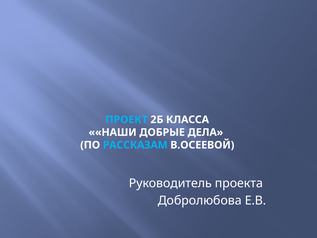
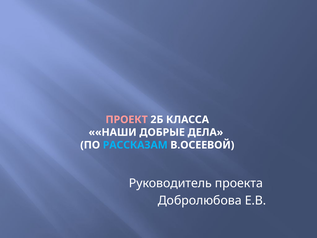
ПРОЕКТ colour: light blue -> pink (127, 120)
